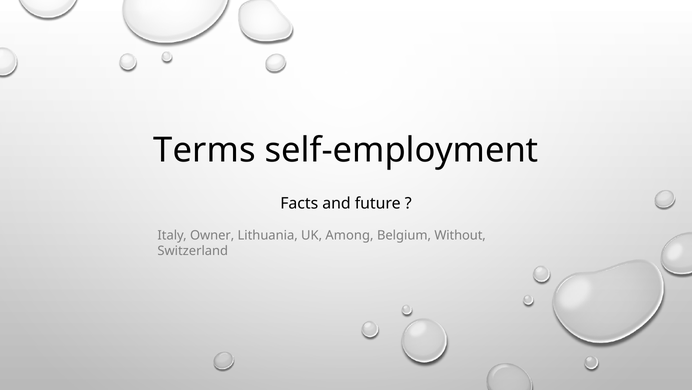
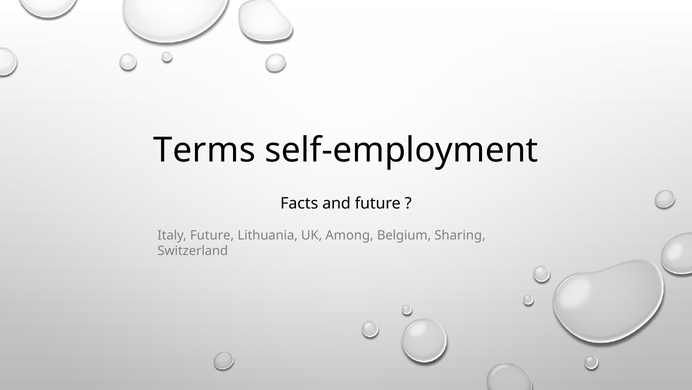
Italy Owner: Owner -> Future (212, 235)
Without: Without -> Sharing (460, 235)
